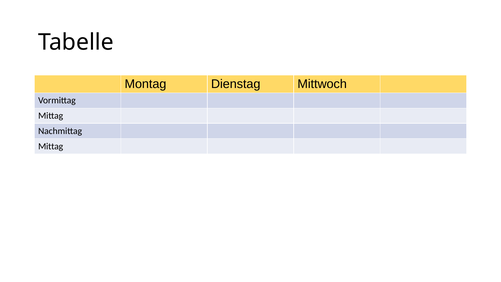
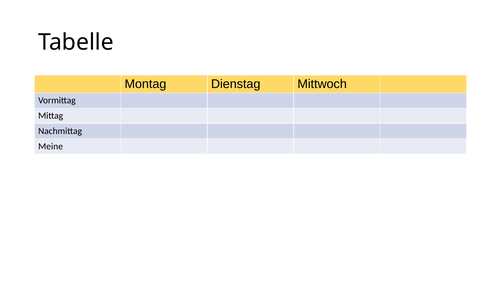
Mittag: Mittag -> Meine (51, 146)
